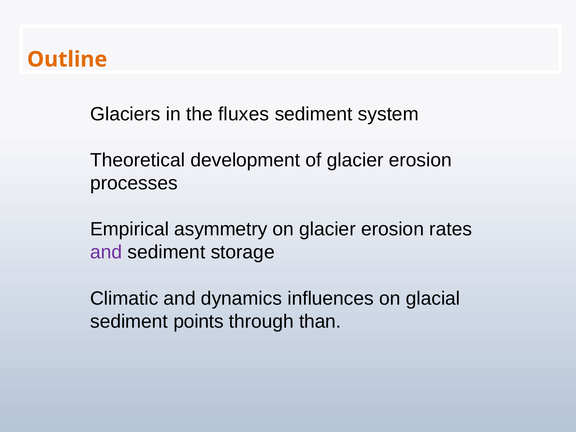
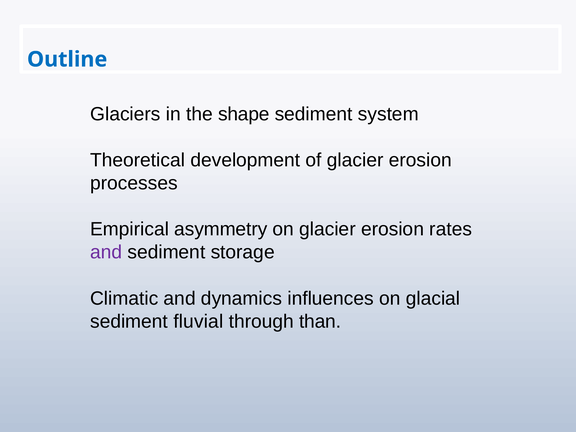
Outline colour: orange -> blue (67, 59)
fluxes: fluxes -> shape (244, 114)
points: points -> fluvial (198, 321)
